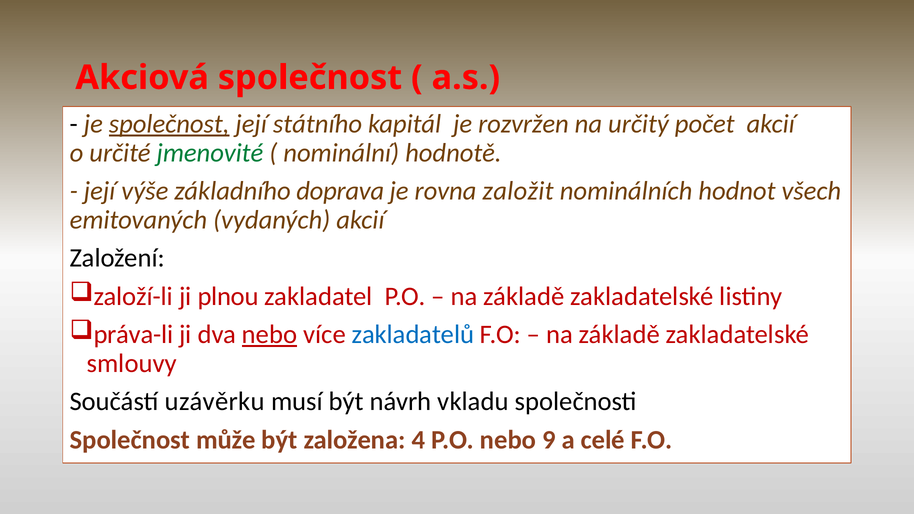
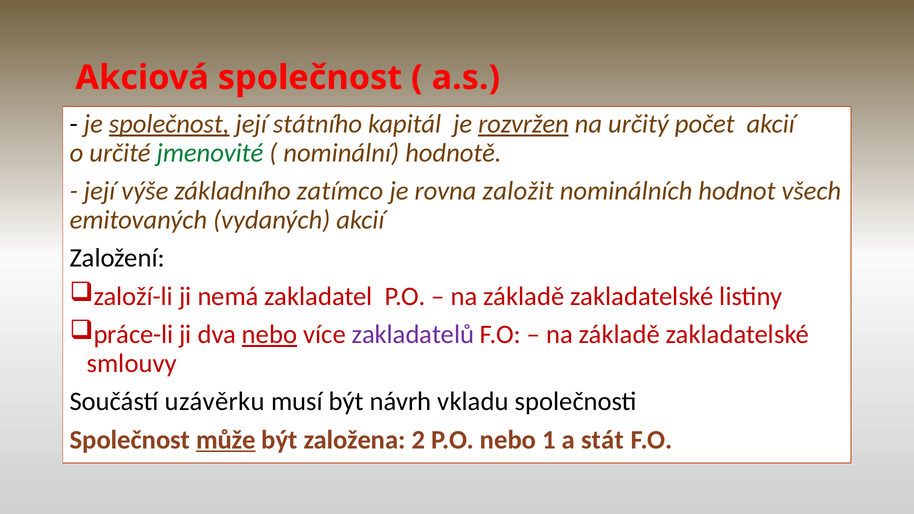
rozvržen underline: none -> present (523, 124)
doprava: doprava -> zatímco (340, 191)
plnou: plnou -> nemá (228, 296)
práva-li: práva-li -> práce-li (133, 335)
zakladatelů colour: blue -> purple (413, 335)
může underline: none -> present (226, 440)
4: 4 -> 2 (418, 440)
9: 9 -> 1 (549, 440)
celé: celé -> stát (603, 440)
